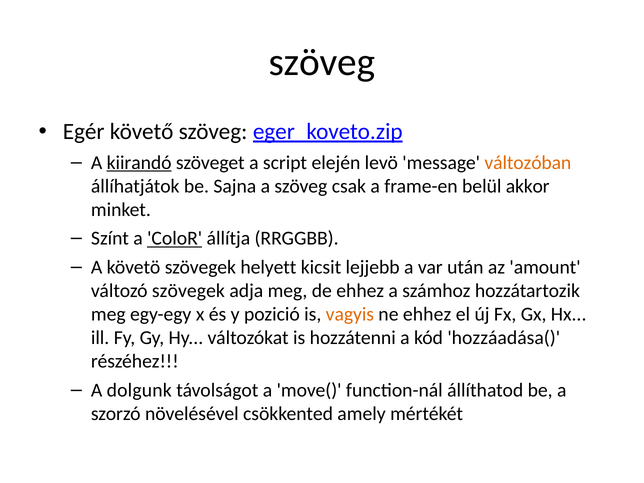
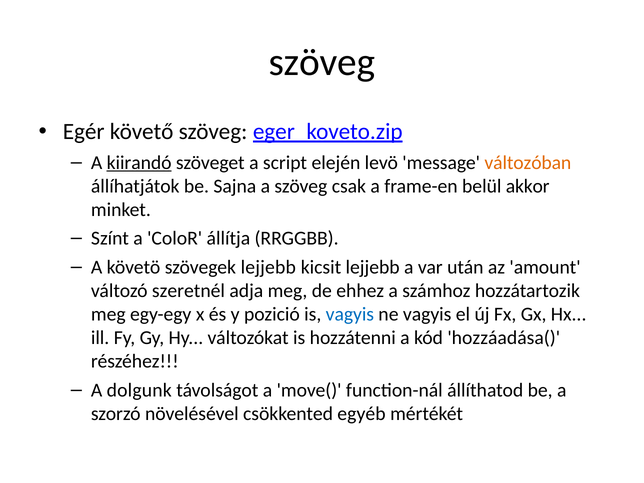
ColoR underline: present -> none (175, 238)
szövegek helyett: helyett -> lejjebb (268, 267)
változó szövegek: szövegek -> szeretnél (188, 291)
vagyis colour: orange -> blue (350, 314)
ne ehhez: ehhez -> vagyis (427, 314)
amely: amely -> egyéb (362, 414)
